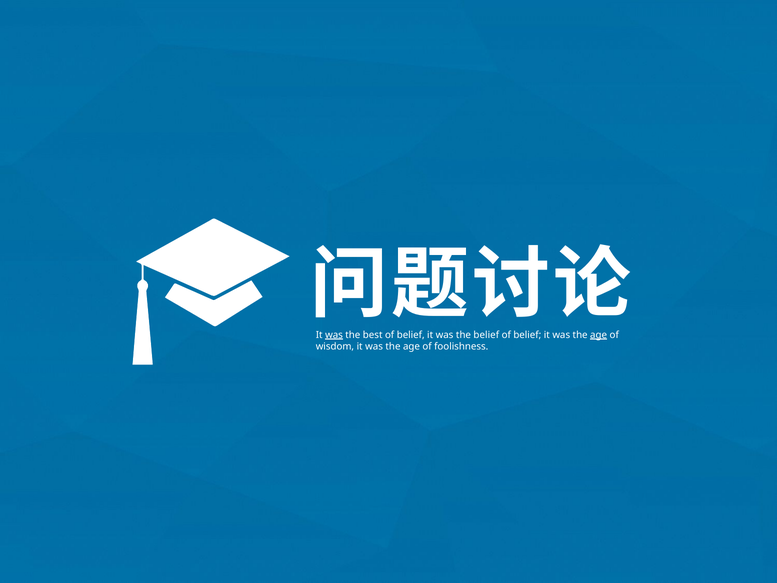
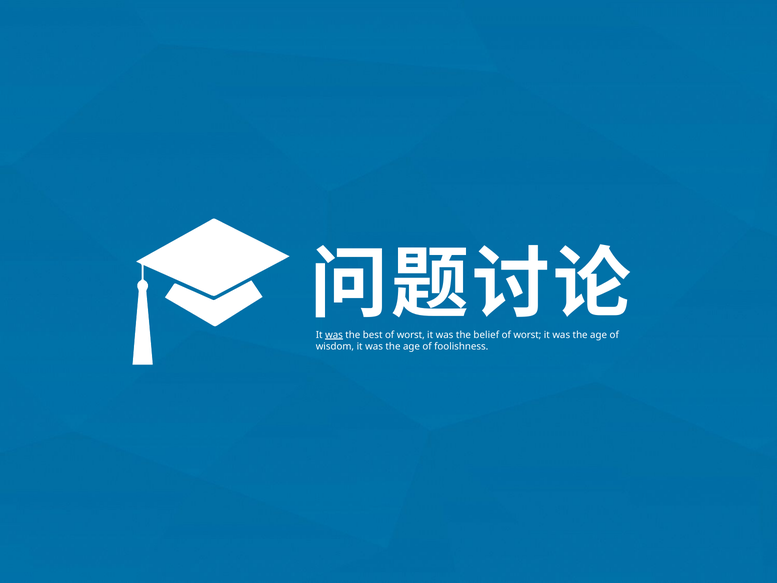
best of belief: belief -> worst (411, 335)
belief: belief -> worst (527, 335)
age underline: present -> none (599, 335)
